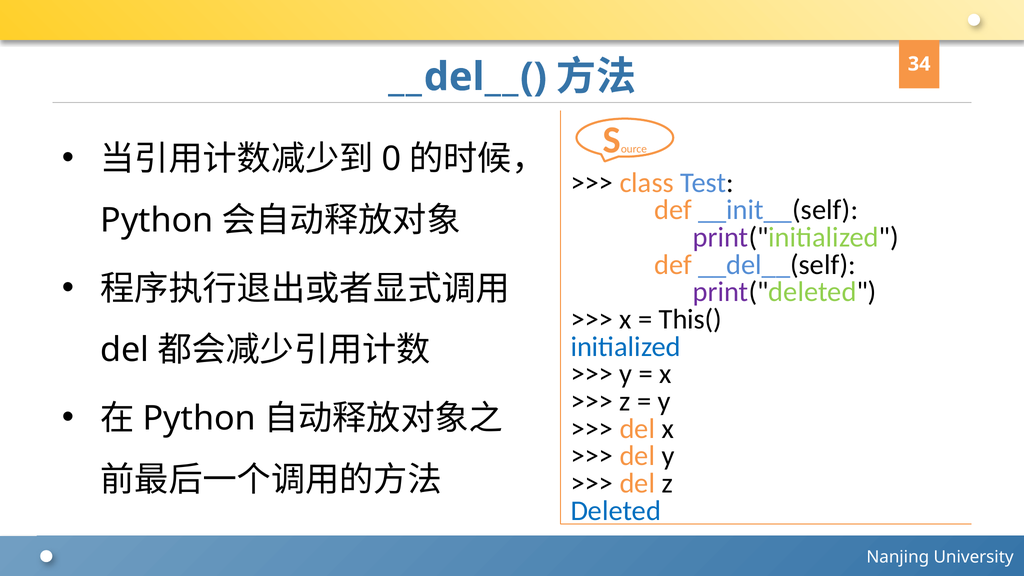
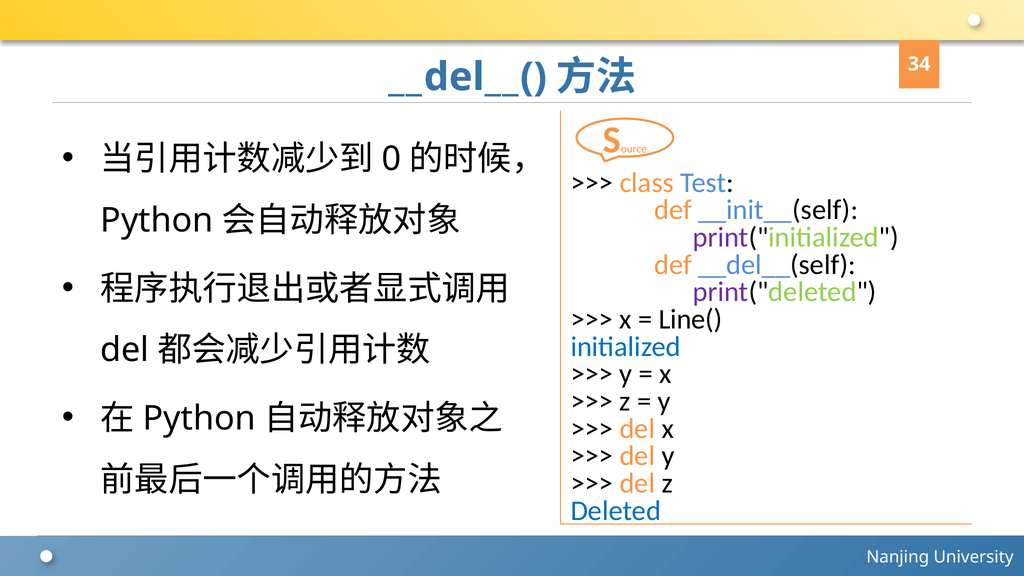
This(: This( -> Line( (690, 319)
